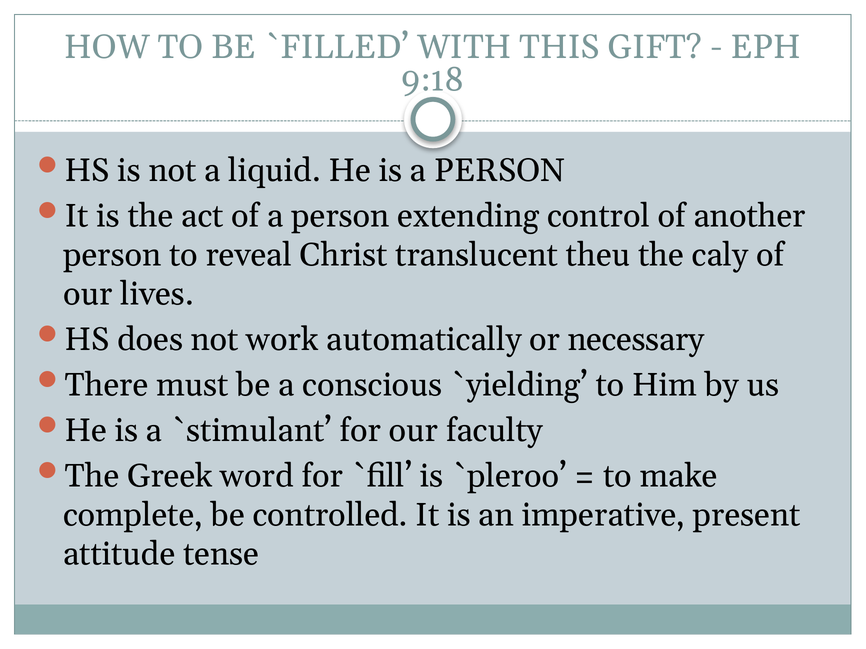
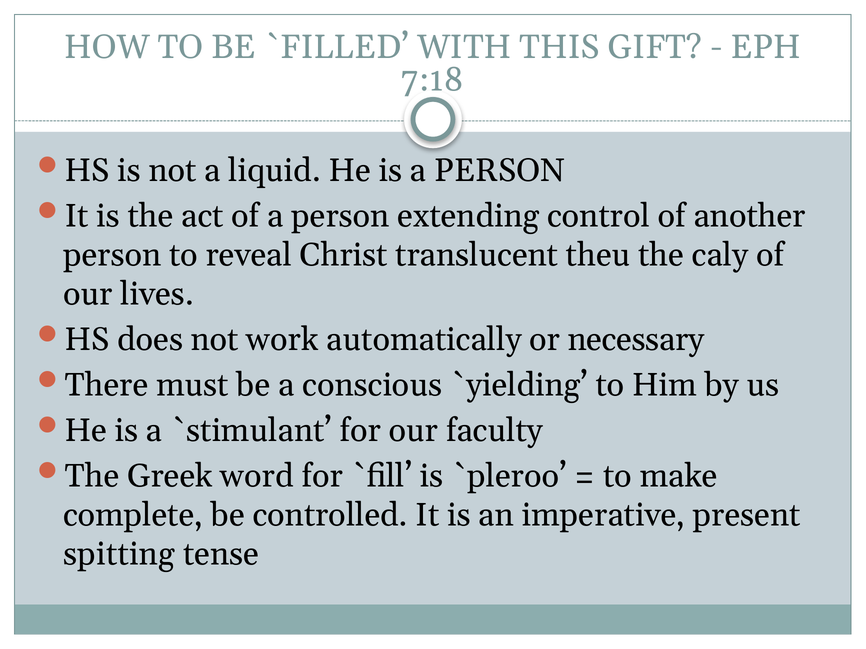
9:18: 9:18 -> 7:18 (433, 79)
attitude: attitude -> spitting (119, 554)
